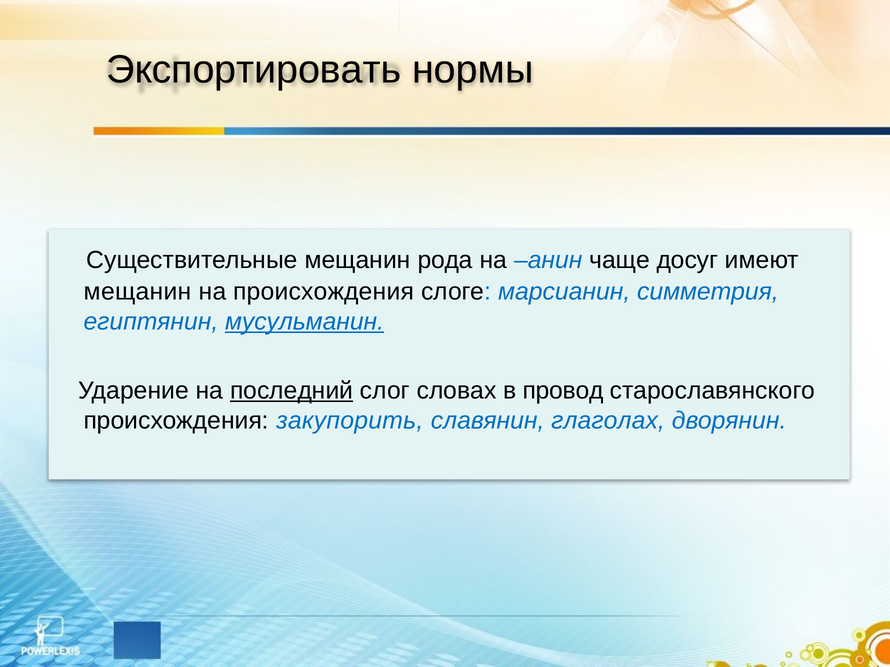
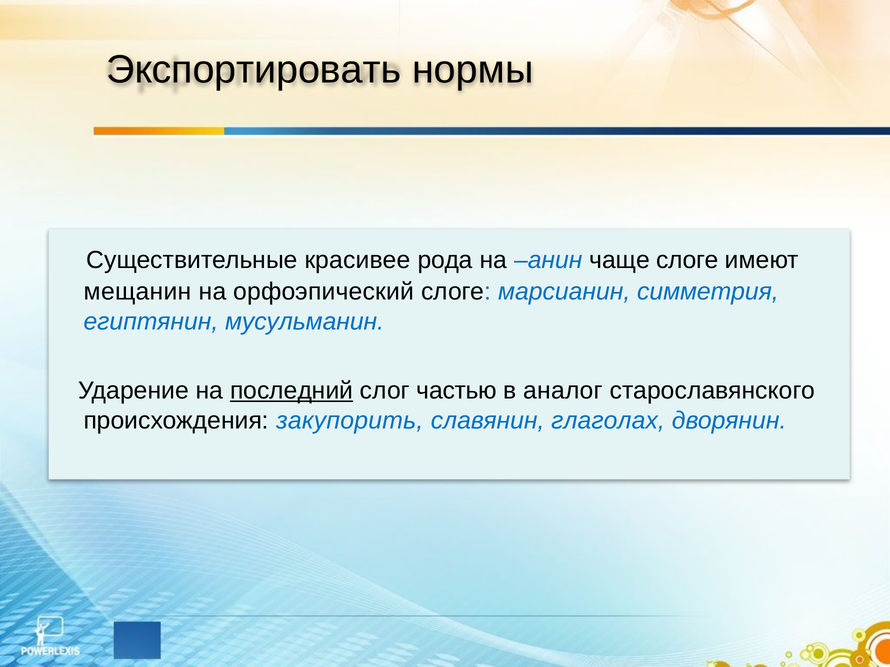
Существительные мещанин: мещанин -> красивее (358, 260)
чаще досуг: досуг -> слоге (687, 260)
на происхождения: происхождения -> орфоэпический (324, 292)
мусульманин underline: present -> none (305, 322)
словах: словах -> частью (457, 391)
провод: провод -> аналог (563, 391)
